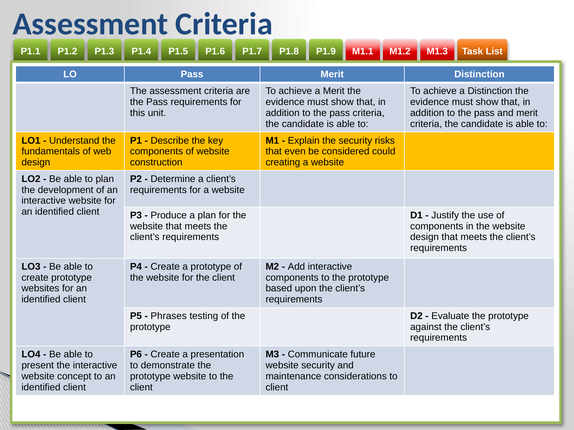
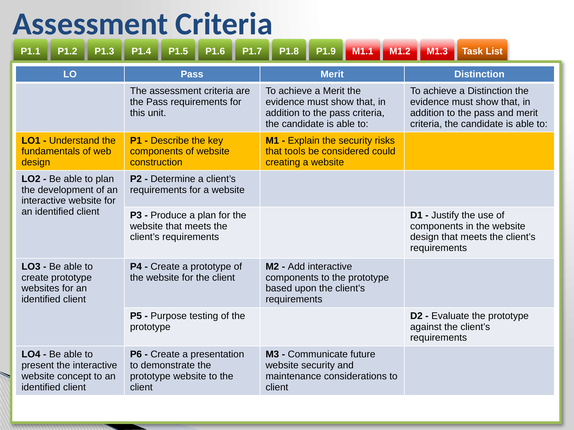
even: even -> tools (295, 152)
Phrases: Phrases -> Purpose (169, 316)
